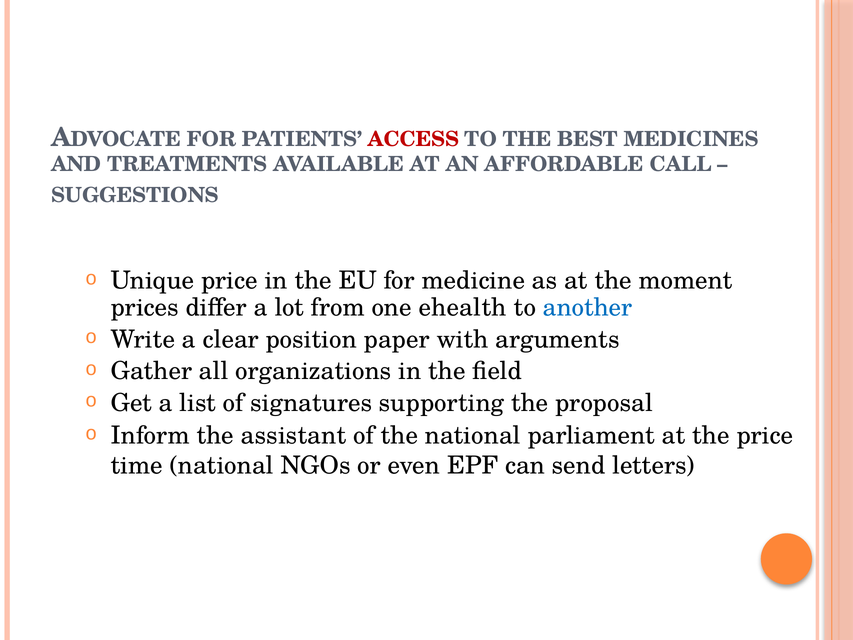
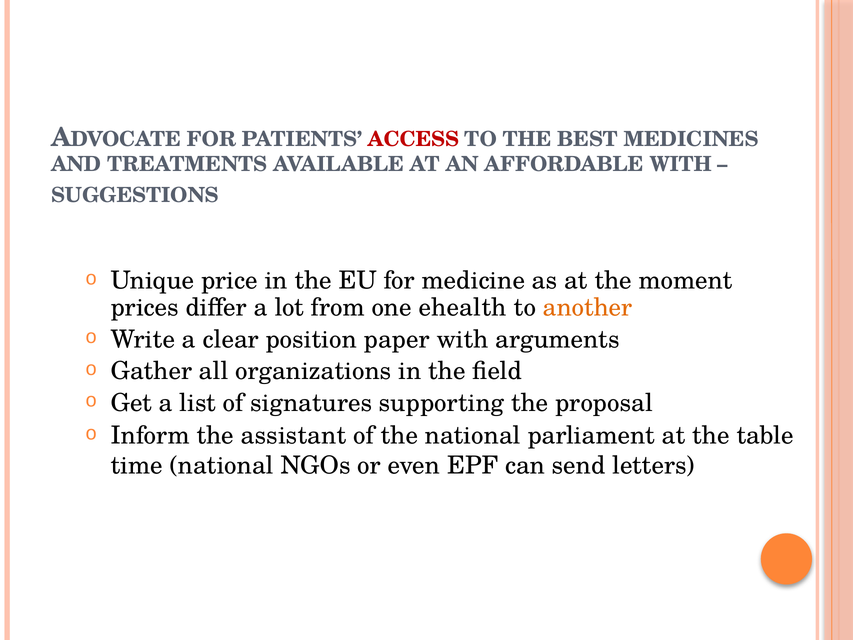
AFFORDABLE CALL: CALL -> WITH (681, 164)
another colour: blue -> orange (588, 307)
the price: price -> table (765, 435)
